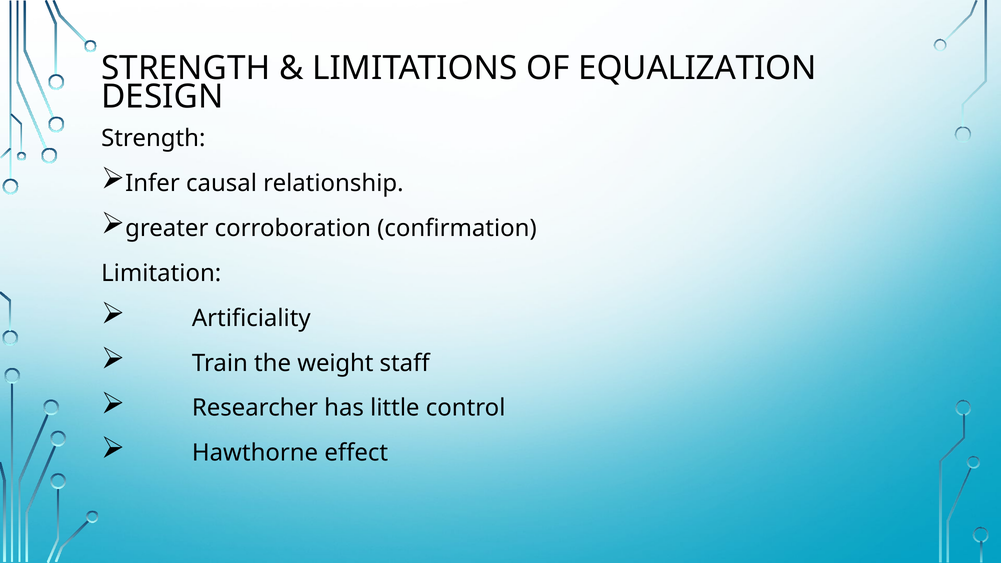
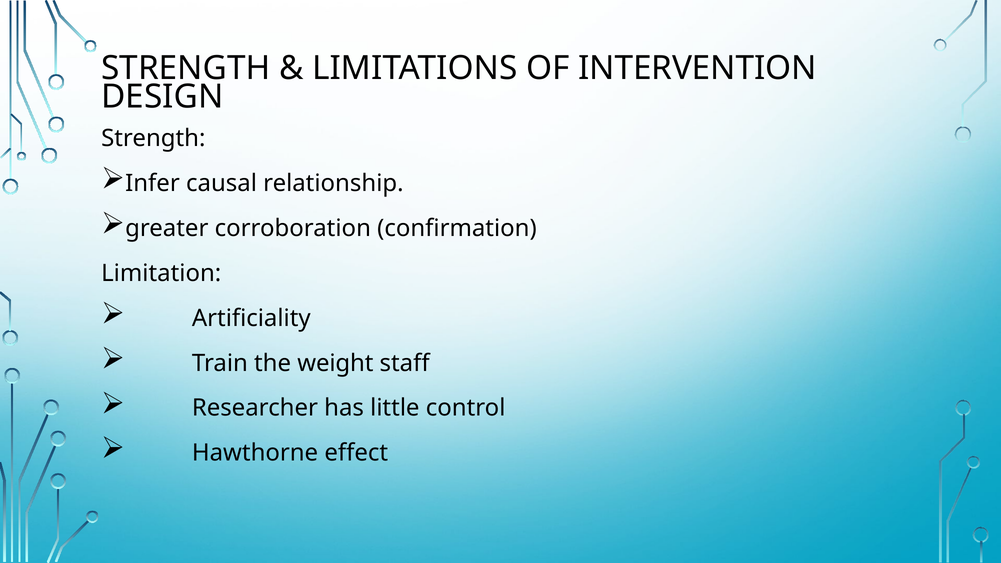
EQUALIZATION: EQUALIZATION -> INTERVENTION (697, 68)
